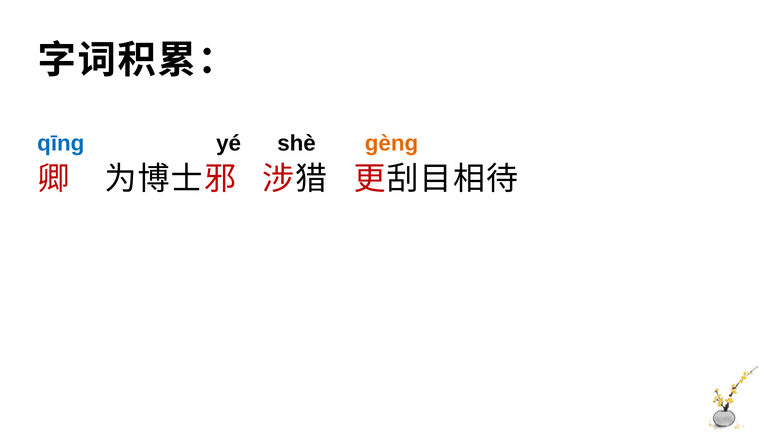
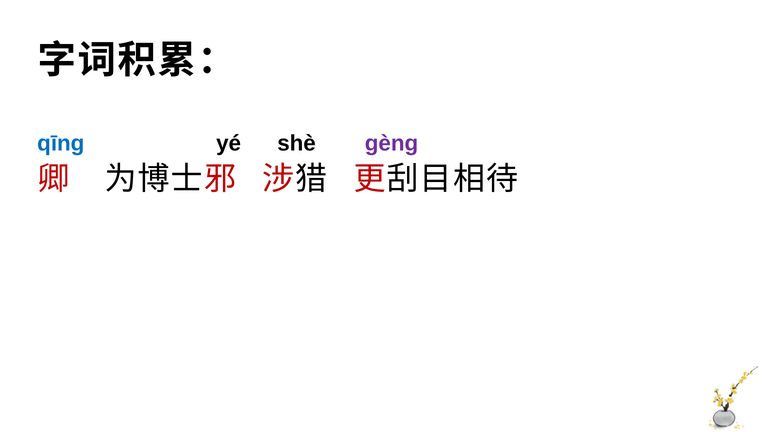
ɡènɡ colour: orange -> purple (392, 143)
